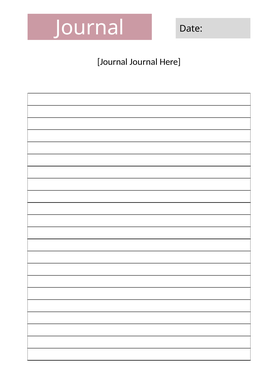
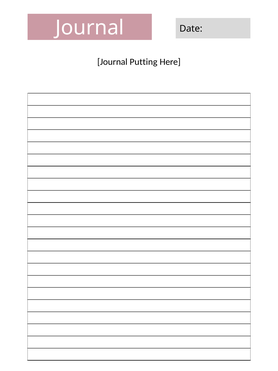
Journal Journal: Journal -> Putting (144, 62)
